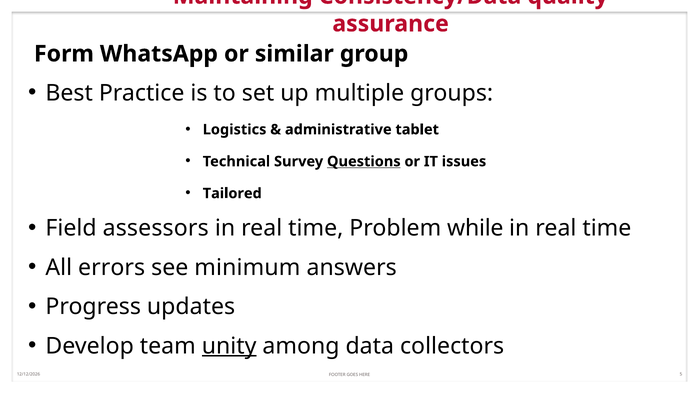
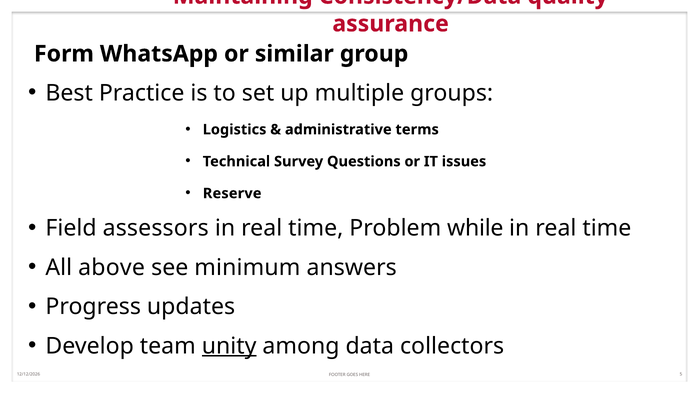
tablet: tablet -> terms (417, 130)
Questions underline: present -> none (364, 162)
Tailored: Tailored -> Reserve (232, 193)
errors: errors -> above (112, 268)
